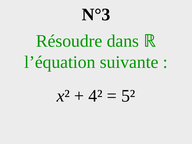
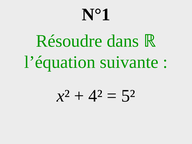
N°3: N°3 -> N°1 (96, 15)
